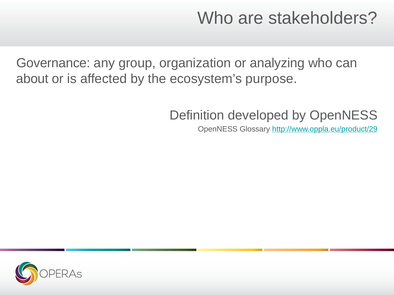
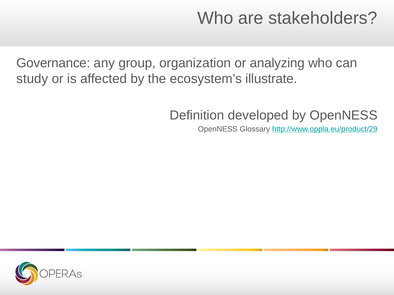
about: about -> study (32, 79)
purpose: purpose -> illustrate (271, 79)
